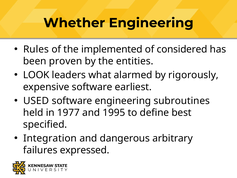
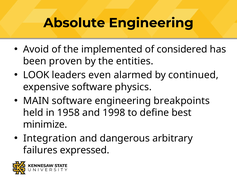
Whether: Whether -> Absolute (74, 23)
Rules: Rules -> Avoid (36, 49)
what: what -> even (100, 75)
rigorously: rigorously -> continued (193, 75)
earliest: earliest -> physics (133, 87)
USED: USED -> MAIN (36, 101)
subroutines: subroutines -> breakpoints (182, 101)
1977: 1977 -> 1958 (68, 112)
1995: 1995 -> 1998 (114, 112)
specified: specified -> minimize (45, 124)
